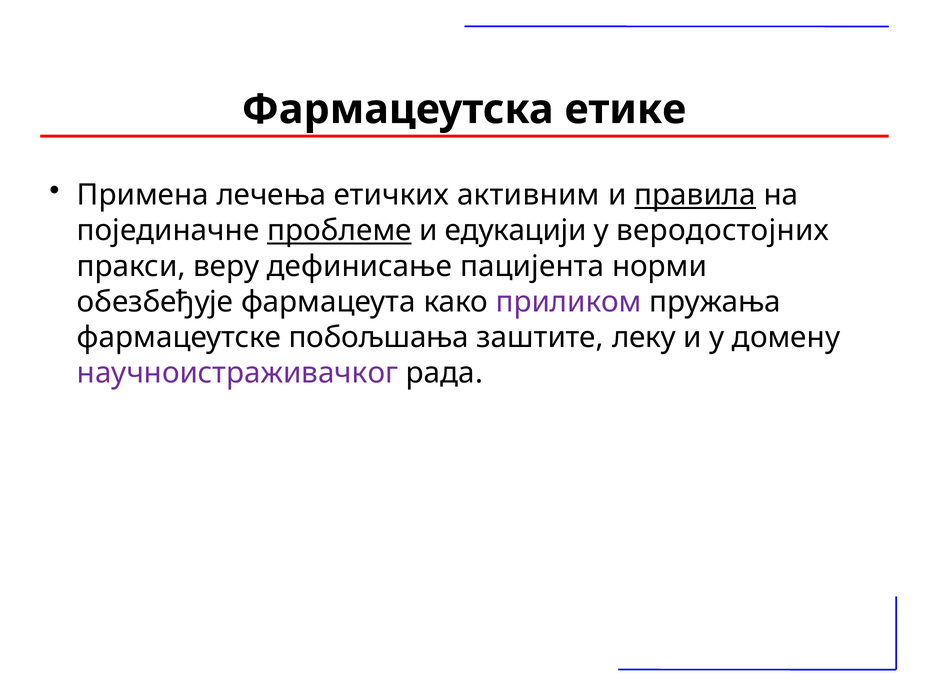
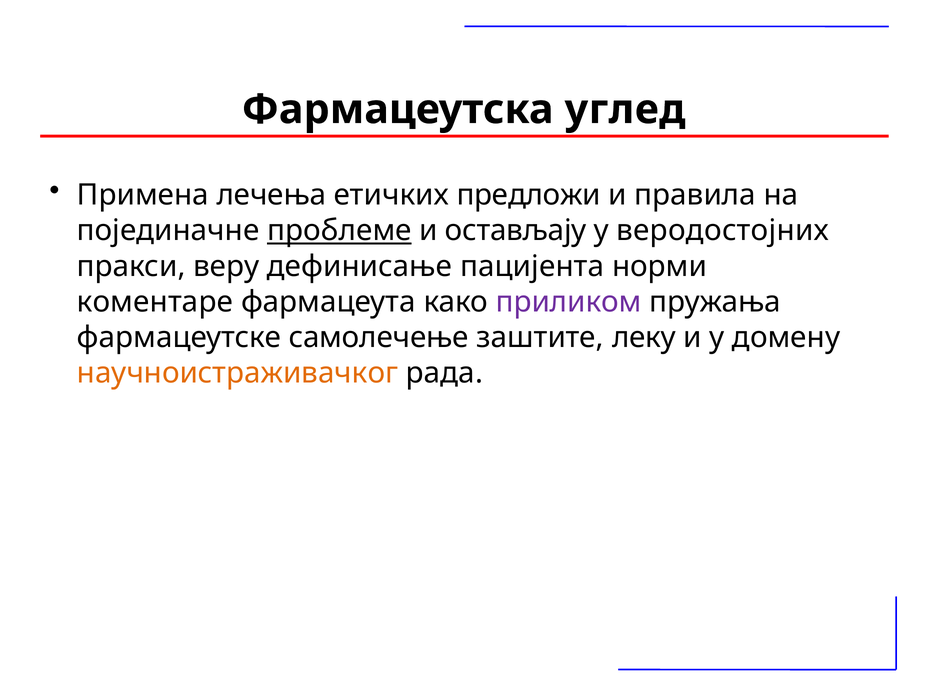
етике: етике -> углед (625, 110)
активним: активним -> предложи (529, 195)
правила underline: present -> none (695, 195)
едукацији: едукацији -> остављају (516, 231)
обезбеђује: обезбеђује -> коментаре (155, 302)
побољшања: побољшања -> самолечење (379, 338)
научноистраживачког colour: purple -> orange (237, 373)
